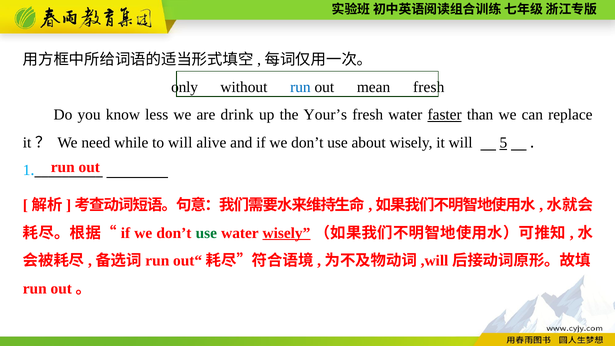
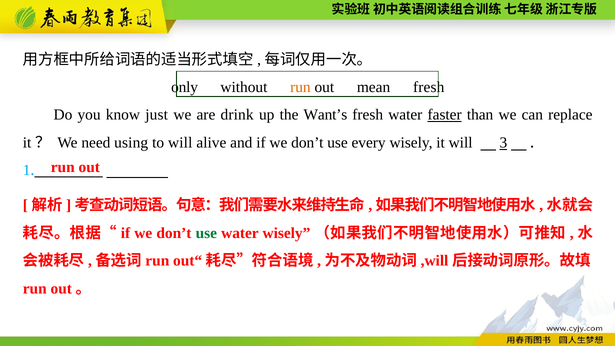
run colour: blue -> orange (300, 87)
less: less -> just (157, 115)
Your’s: Your’s -> Want’s (325, 115)
while: while -> using (131, 143)
about: about -> every (369, 143)
5: 5 -> 3 (503, 143)
wisely underline: present -> none (286, 233)
